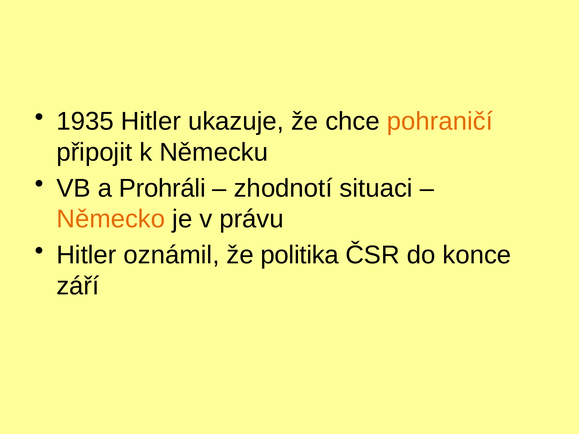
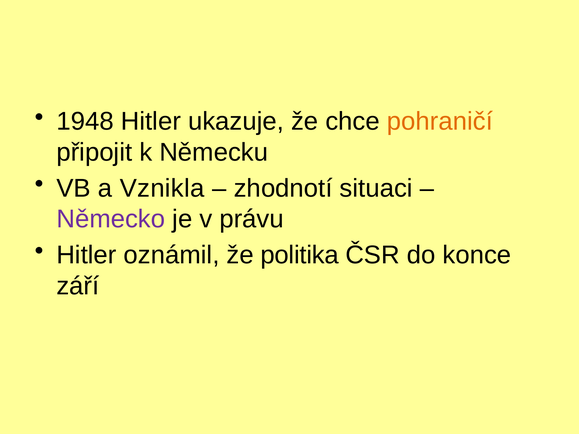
1935: 1935 -> 1948 (85, 121)
Prohráli: Prohráli -> Vznikla (162, 188)
Německo colour: orange -> purple (111, 219)
